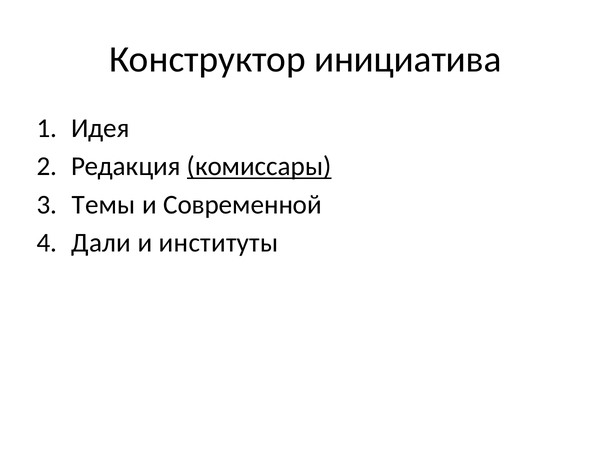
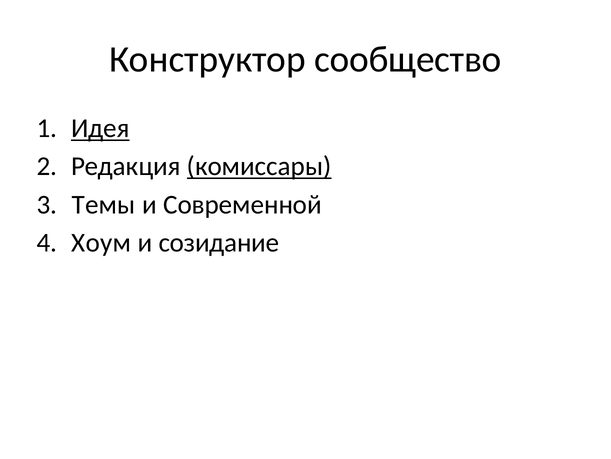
инициатива: инициатива -> сообщество (408, 59)
Идея underline: none -> present (100, 128)
Дали: Дали -> Хоум (101, 242)
институты: институты -> созидание (219, 242)
